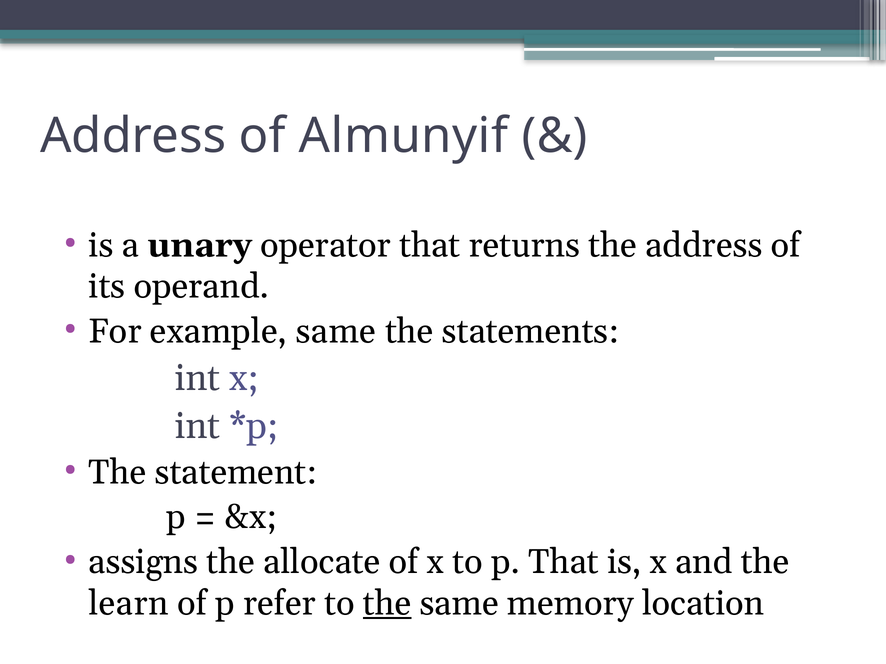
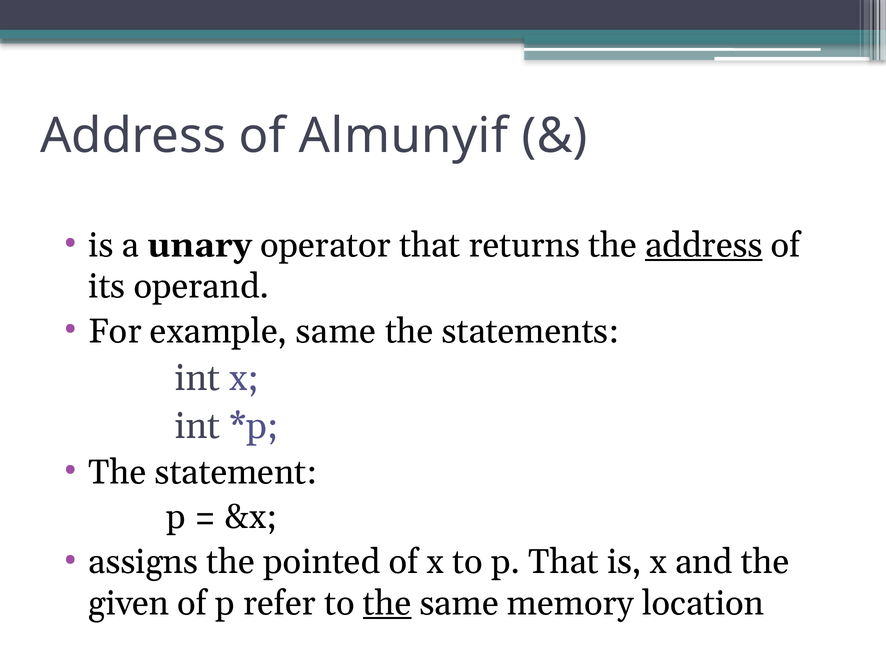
address underline: none -> present (704, 245)
allocate: allocate -> pointed (322, 562)
learn: learn -> given (129, 604)
